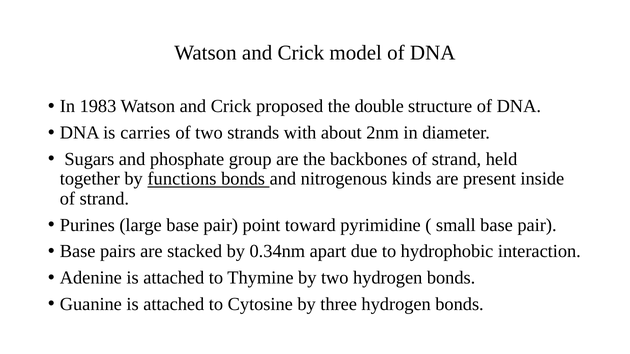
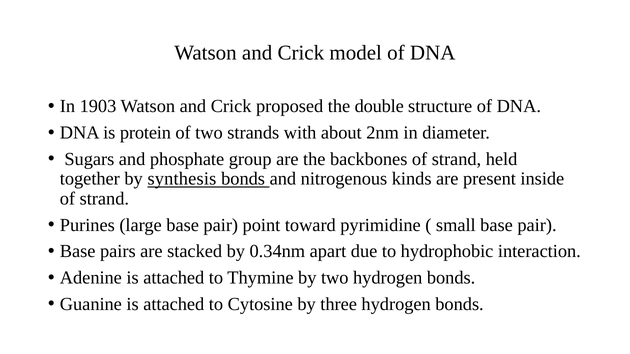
1983: 1983 -> 1903 (98, 106)
carries: carries -> protein (145, 133)
functions: functions -> synthesis (182, 179)
